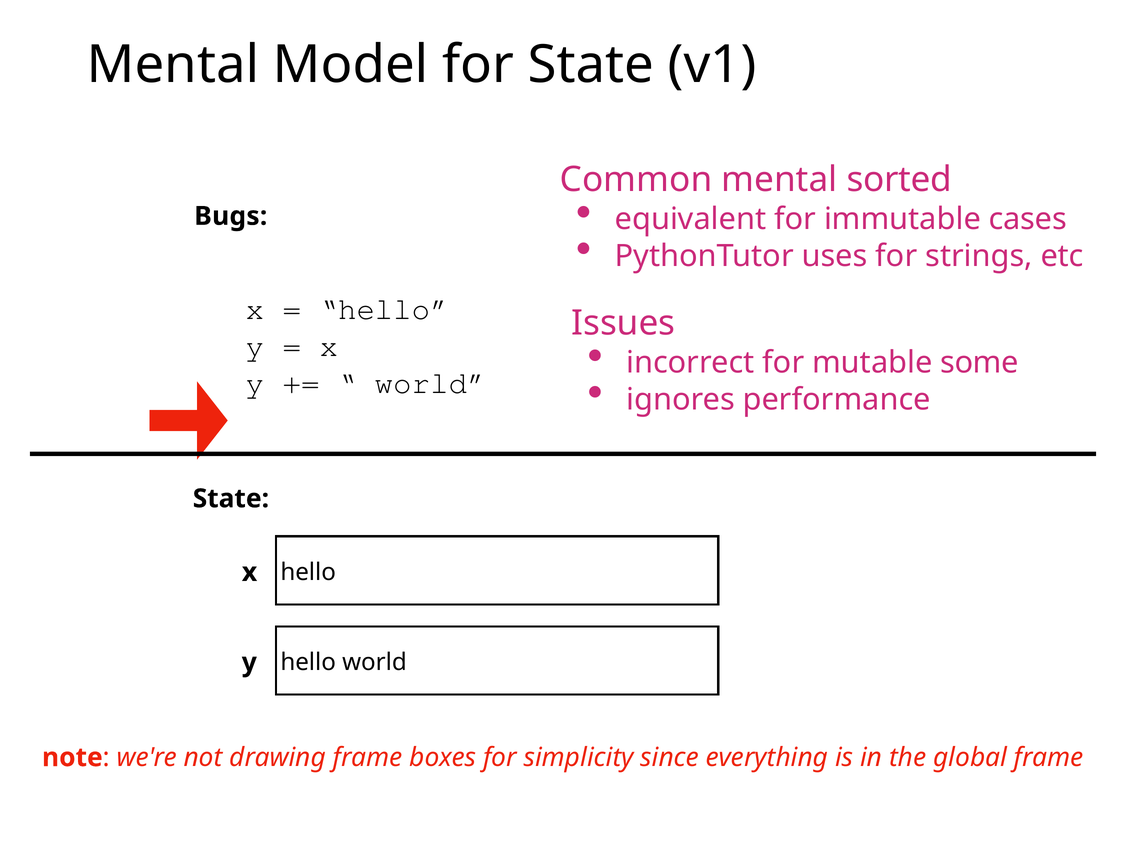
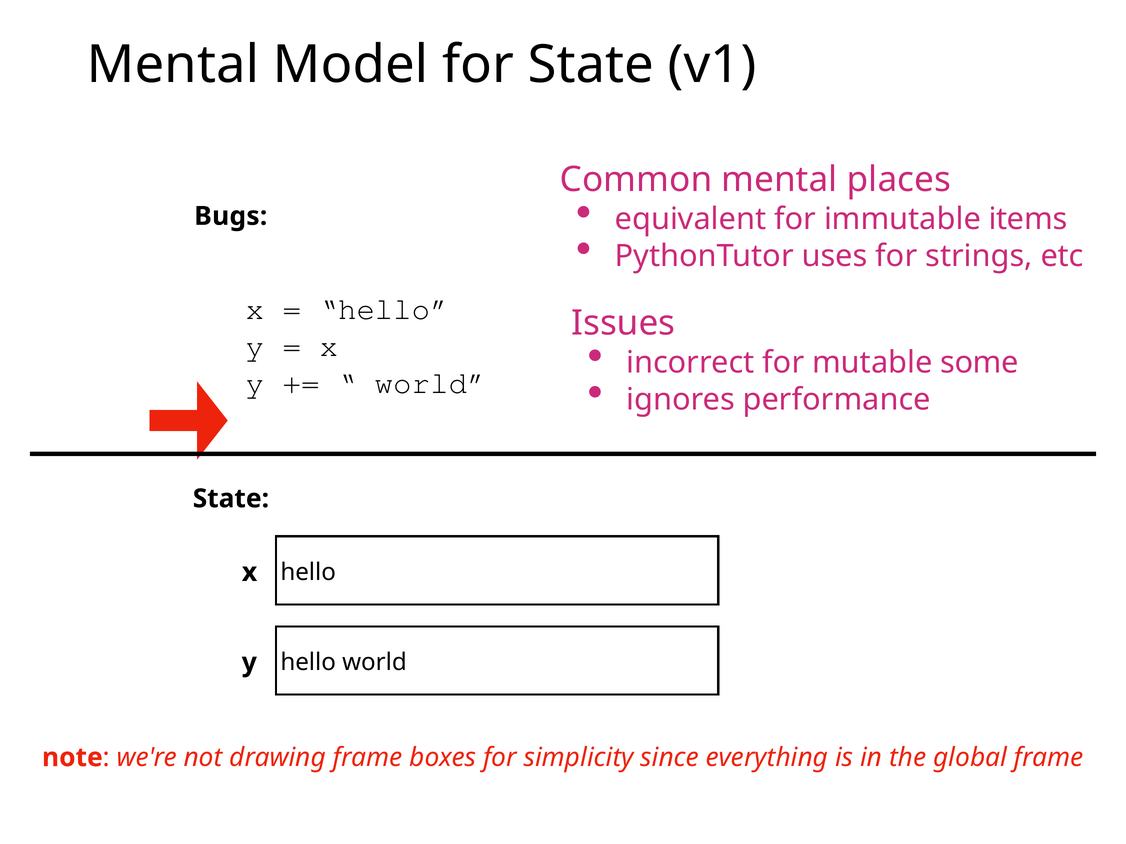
sorted: sorted -> places (899, 180)
cases: cases -> items (1028, 219)
